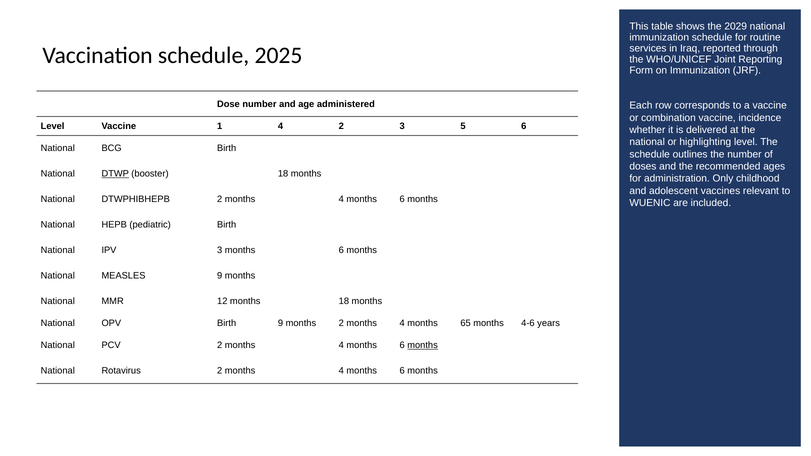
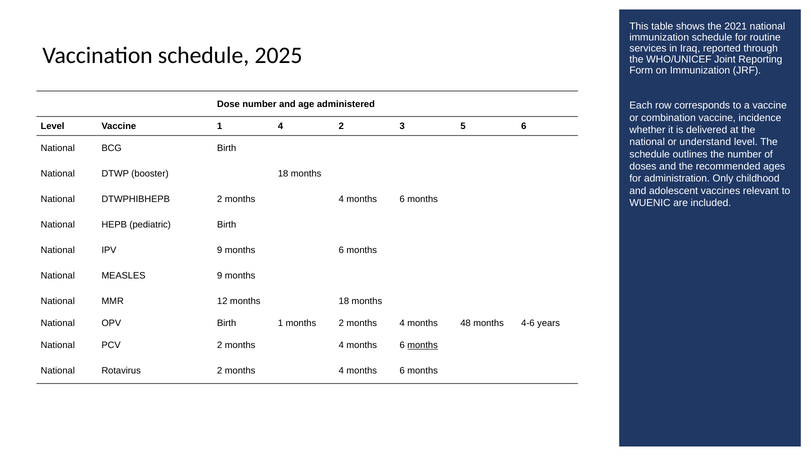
2029: 2029 -> 2021 (736, 27)
highlighting: highlighting -> understand (705, 142)
DTWP underline: present -> none (115, 174)
IPV 3: 3 -> 9 (220, 250)
Birth 9: 9 -> 1 (281, 323)
65: 65 -> 48 (466, 323)
